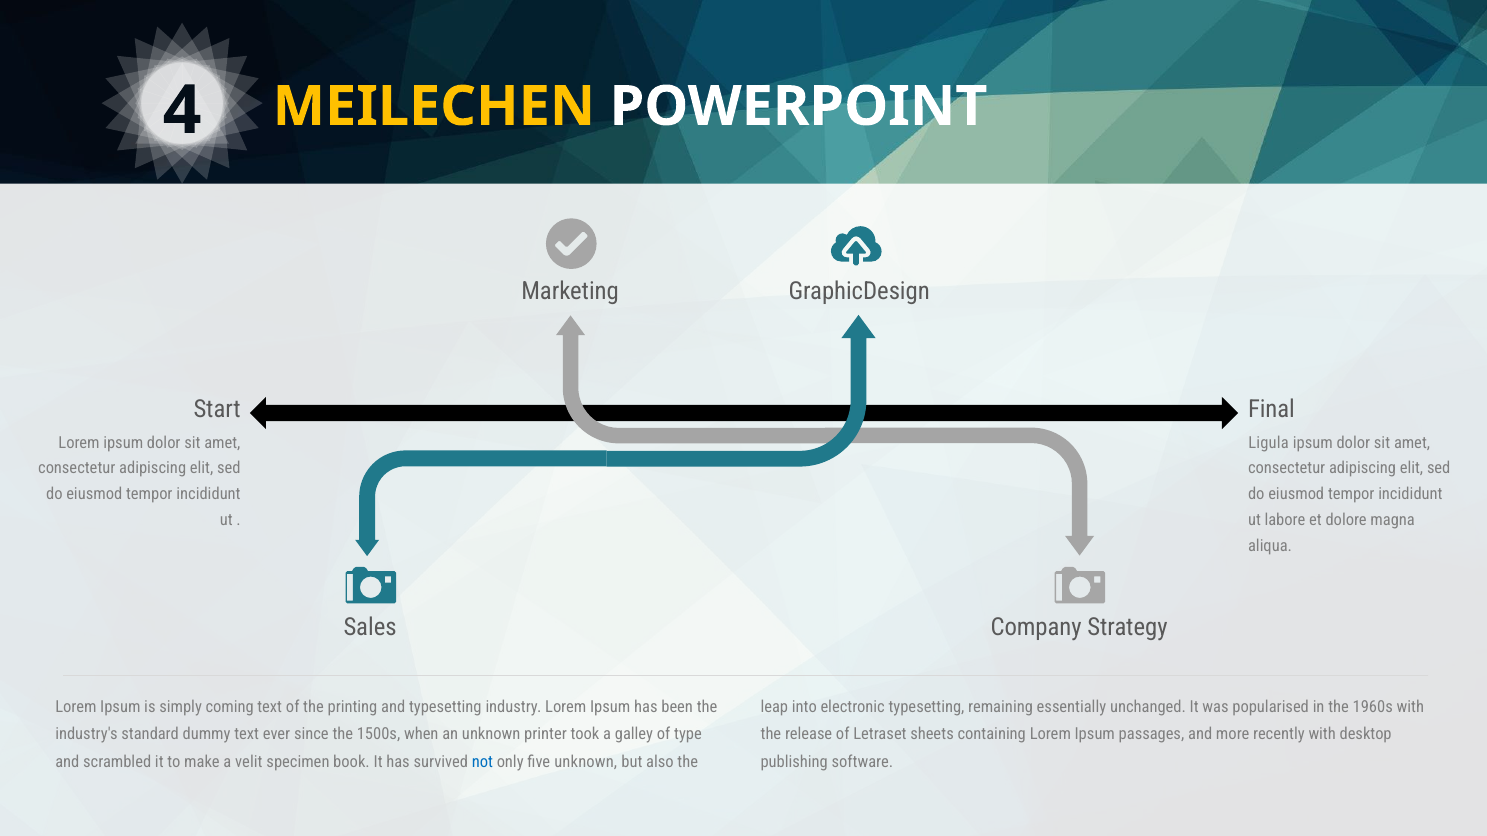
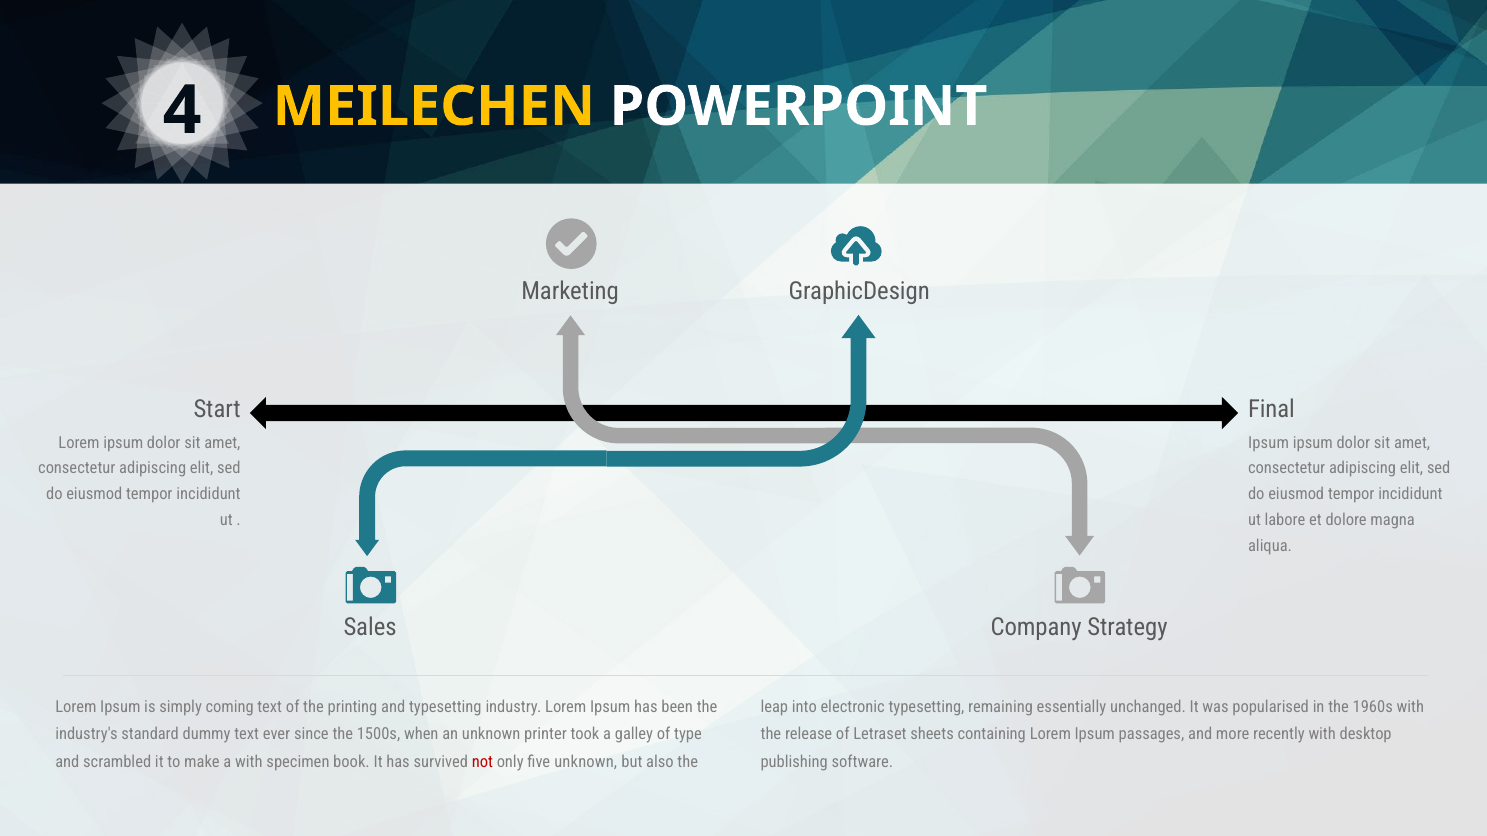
Ligula: Ligula -> Ipsum (1269, 443)
a velit: velit -> with (249, 763)
not colour: blue -> red (482, 763)
